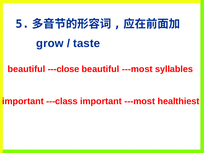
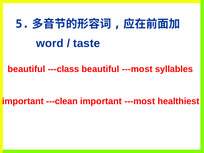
grow: grow -> word (50, 43)
---close: ---close -> ---class (63, 69)
---class: ---class -> ---clean (62, 101)
